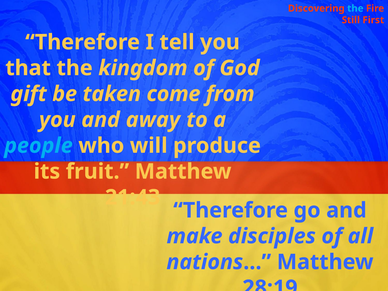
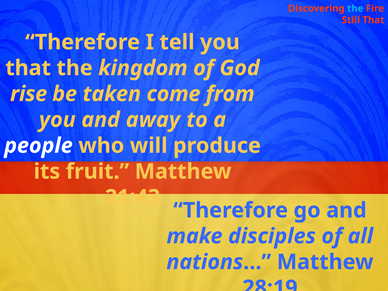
Still First: First -> That (373, 20)
gift: gift -> rise (29, 94)
people colour: light blue -> white (38, 146)
